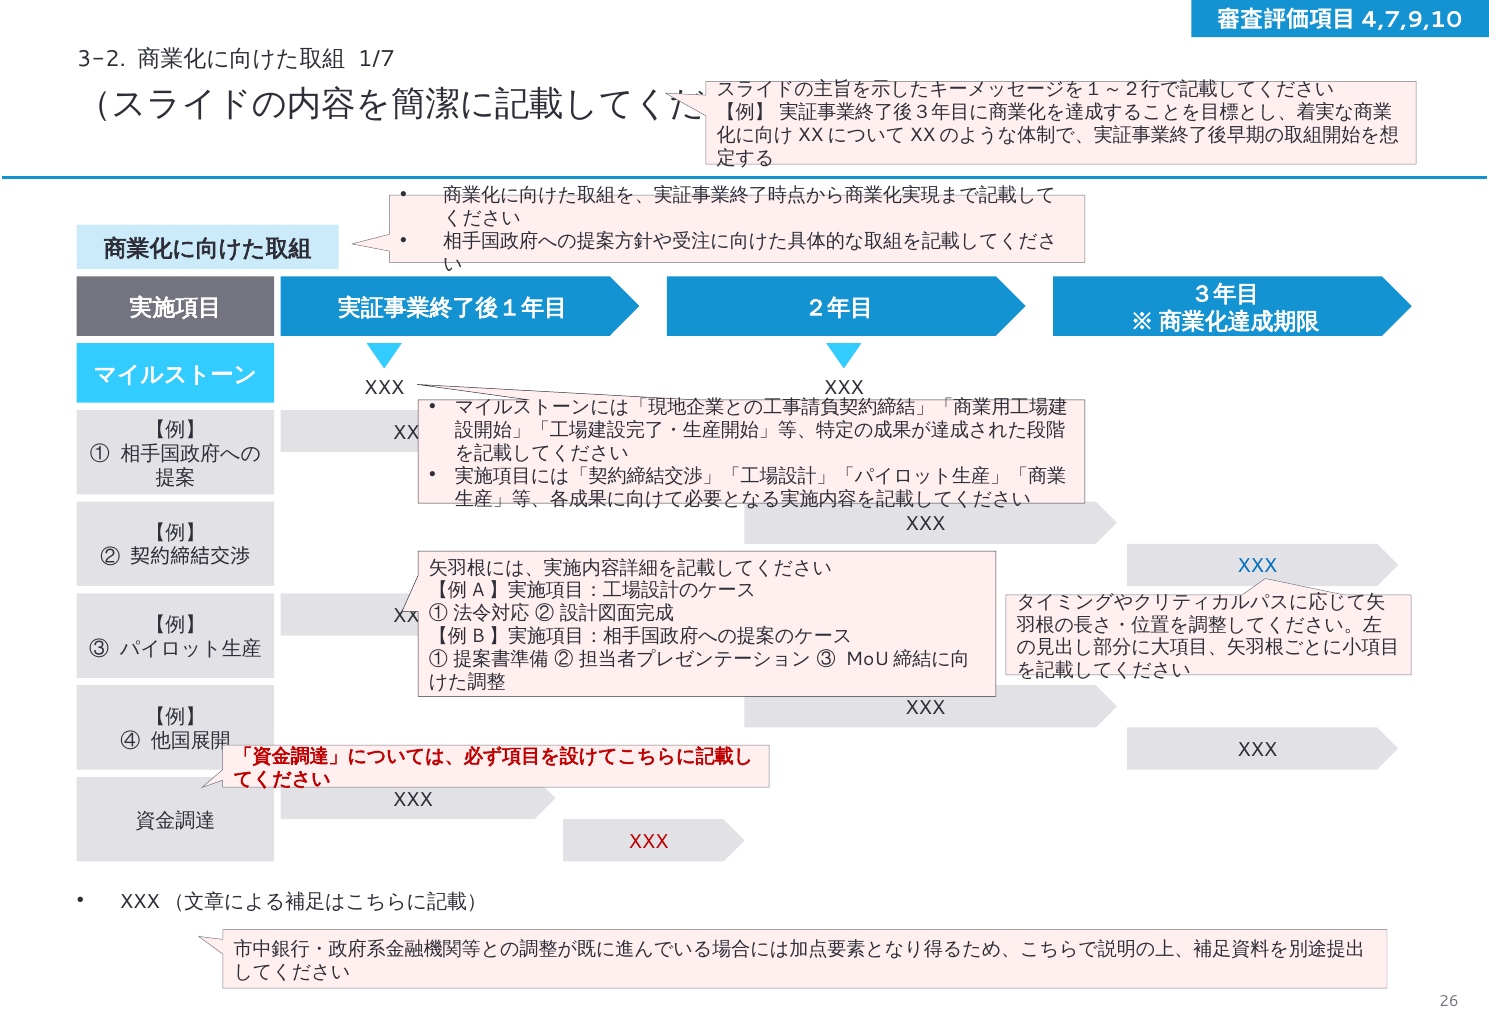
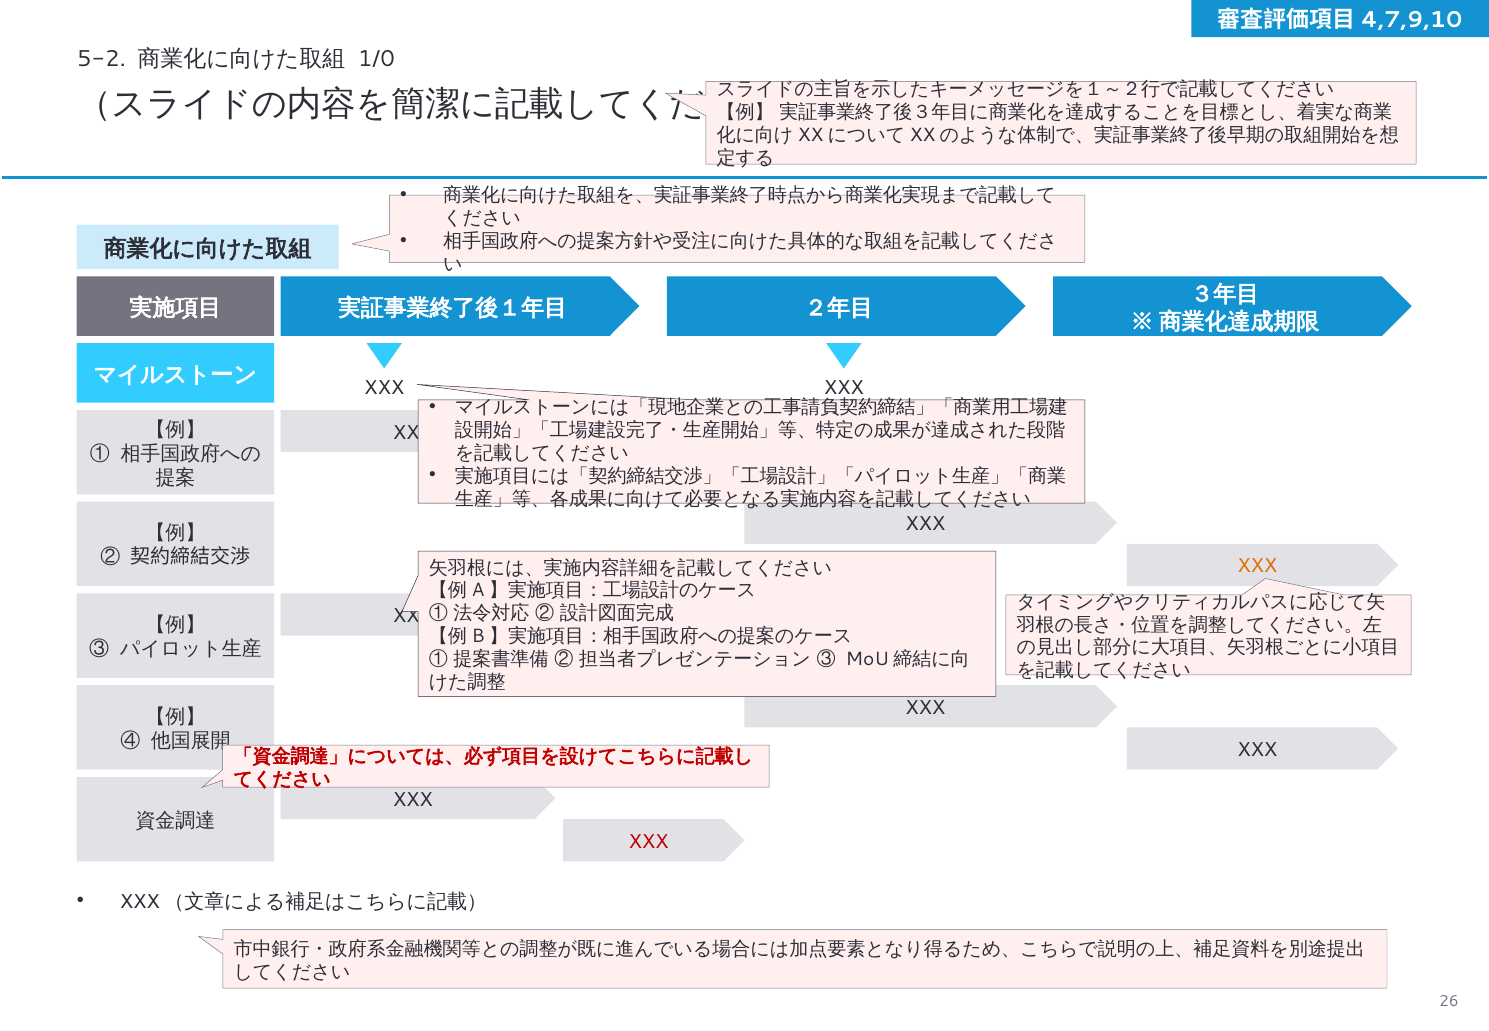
3-2: 3-2 -> 5-2 (101, 59)
1/7: 1/7 -> 1/0 (376, 59)
XXX colour: blue -> orange (1257, 566)
